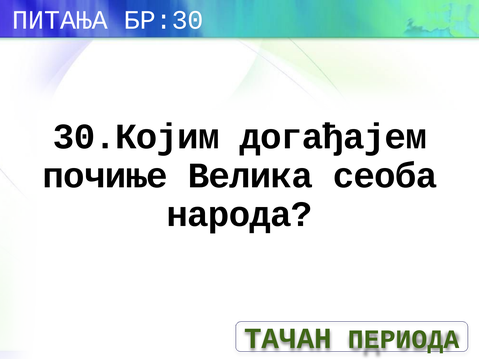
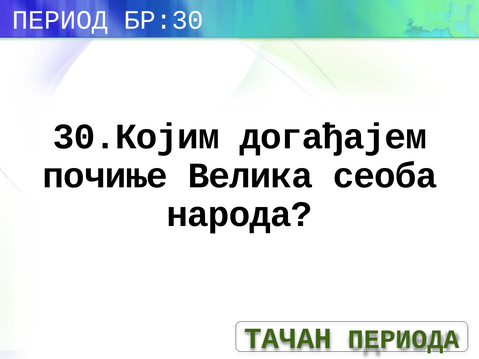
ПИТАЊА: ПИТАЊА -> ПЕРИОД (60, 20)
